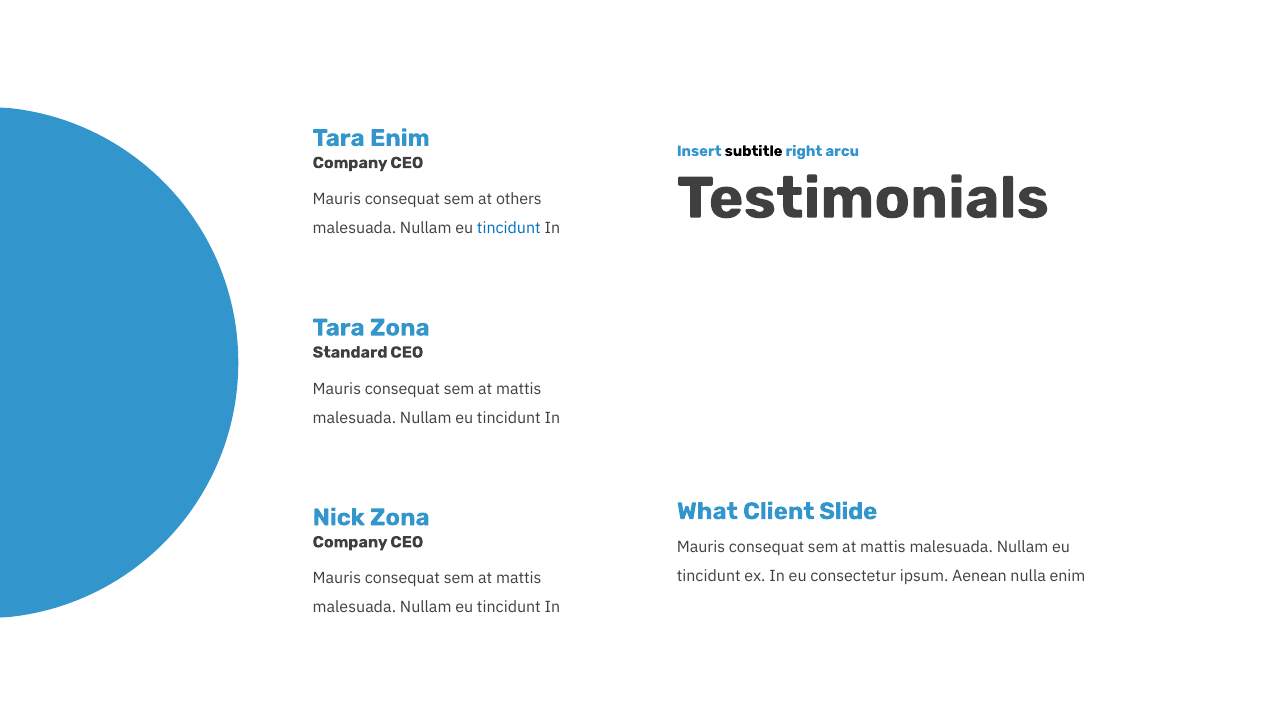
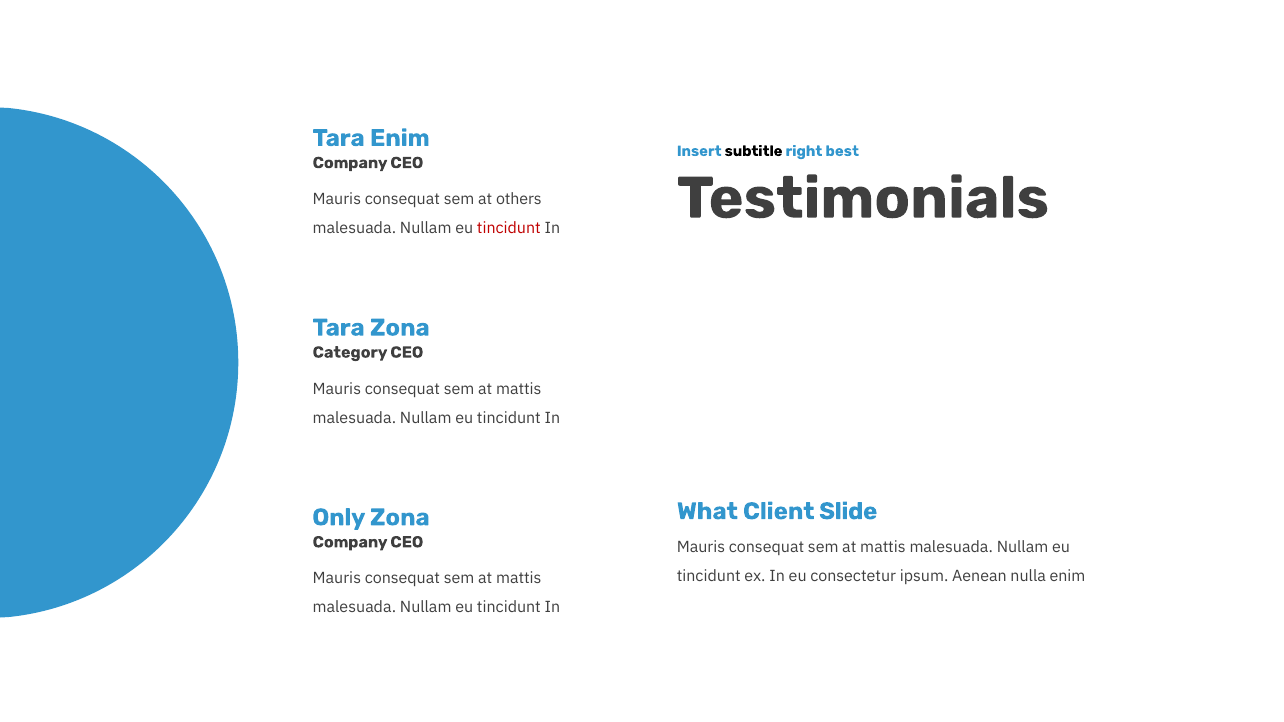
arcu: arcu -> best (842, 151)
tincidunt colour: blue -> red (509, 228)
Standard: Standard -> Category (350, 352)
Nick: Nick -> Only (339, 518)
